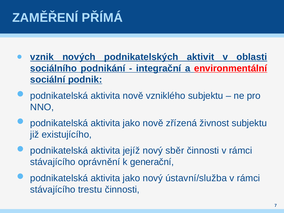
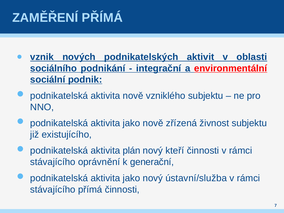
jejíž: jejíž -> plán (132, 151)
sběr: sběr -> kteří (175, 151)
stávajícího trestu: trestu -> přímá (90, 189)
